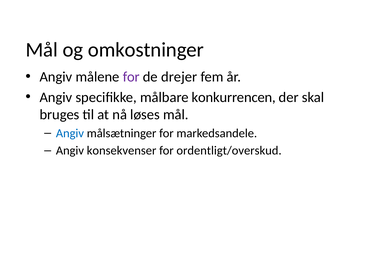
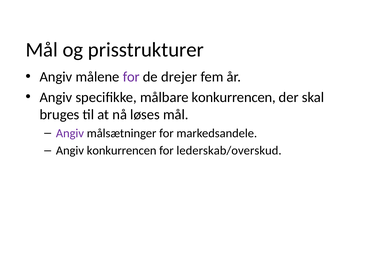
omkostninger: omkostninger -> prisstrukturer (146, 50)
Angiv colour: blue -> purple (70, 133)
Angiv konsekvenser: konsekvenser -> konkurrencen (122, 151)
ordentligt/overskud: ordentligt/overskud -> lederskab/overskud (229, 151)
